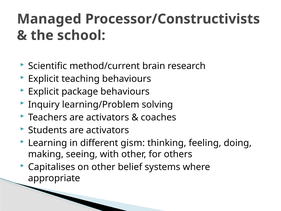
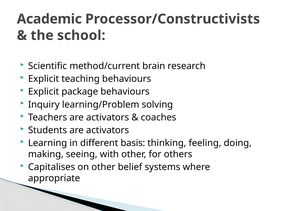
Managed: Managed -> Academic (49, 19)
gism: gism -> basis (133, 143)
